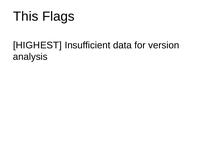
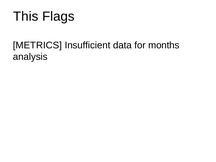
HIGHEST: HIGHEST -> METRICS (37, 45)
version: version -> months (164, 45)
